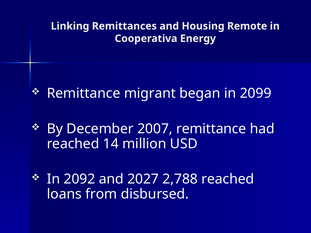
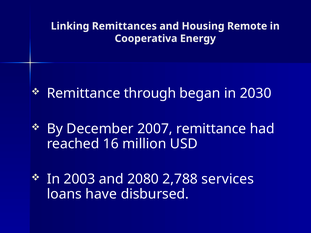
migrant: migrant -> through (150, 94)
2099: 2099 -> 2030 (256, 94)
14: 14 -> 16 (111, 144)
2092: 2092 -> 2003 (79, 179)
2027: 2027 -> 2080 (143, 179)
2,788 reached: reached -> services (228, 179)
from: from -> have (101, 194)
